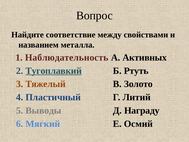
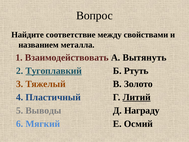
Наблюдательность: Наблюдательность -> Взаимодействовать (67, 57)
Активных: Активных -> Вытянуть (145, 57)
Литий underline: none -> present (137, 97)
